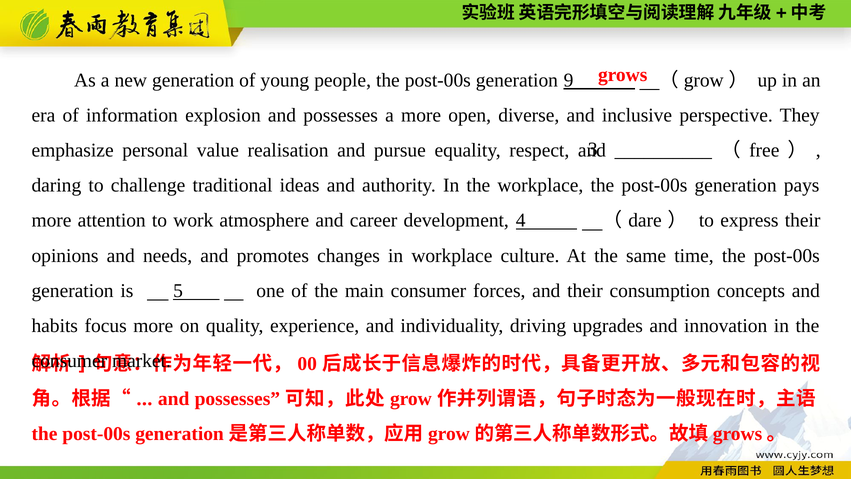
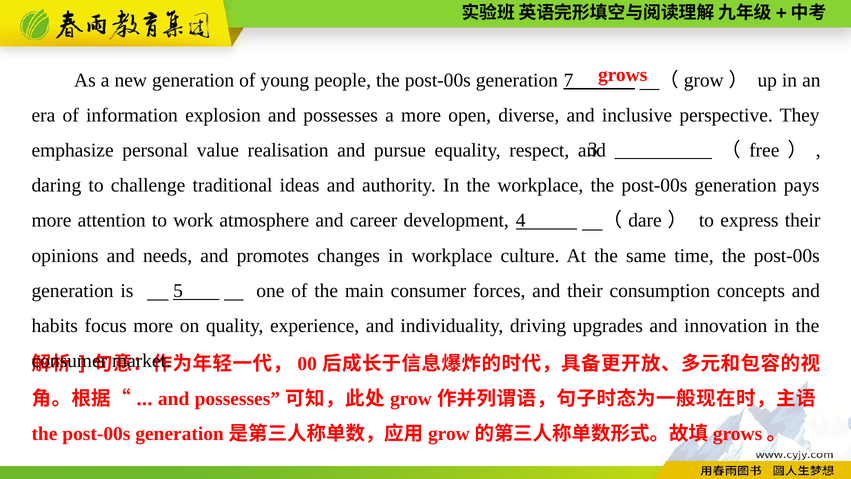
9: 9 -> 7 (569, 80)
